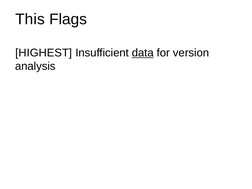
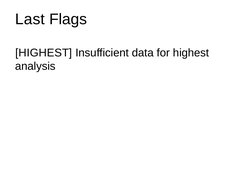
This: This -> Last (30, 19)
data underline: present -> none (143, 53)
for version: version -> highest (191, 53)
